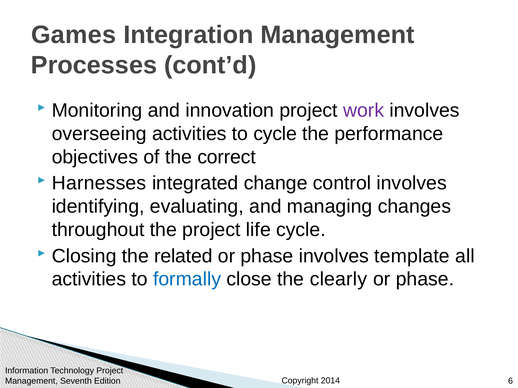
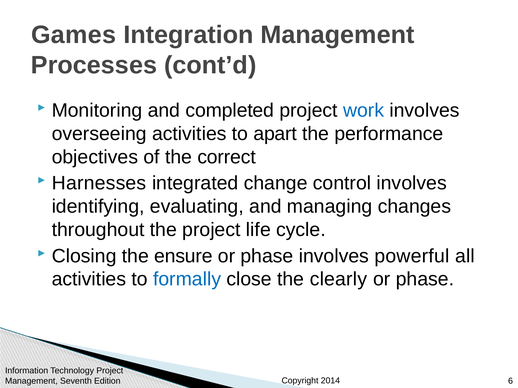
innovation: innovation -> completed (230, 111)
work colour: purple -> blue (364, 111)
to cycle: cycle -> apart (275, 134)
related: related -> ensure (183, 256)
template: template -> powerful (412, 256)
